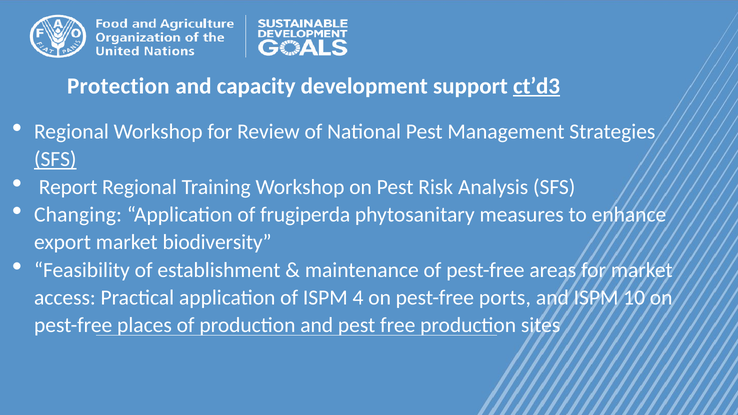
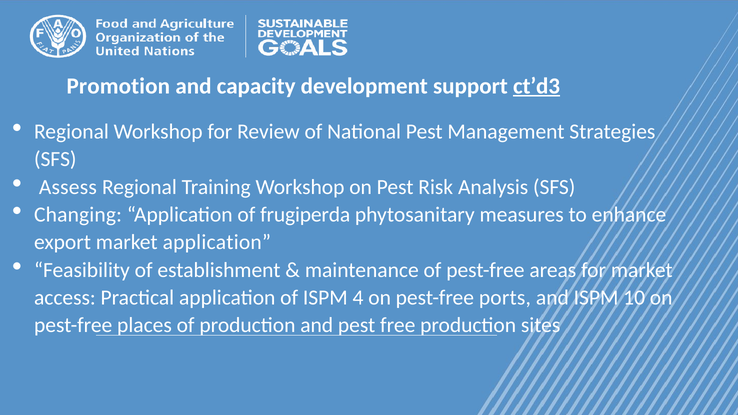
Protection: Protection -> Promotion (118, 86)
SFS underline: present -> none (55, 159)
Report: Report -> Assess (68, 187)
market biodiversity: biodiversity -> application (217, 242)
